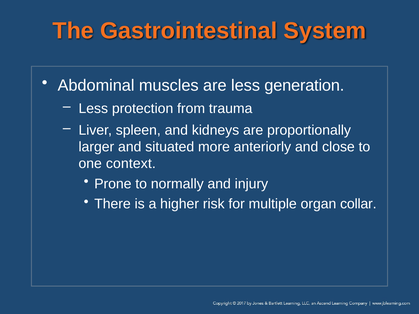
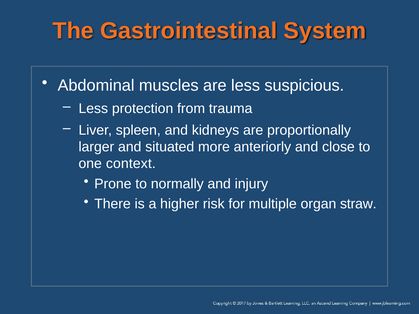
generation: generation -> suspicious (304, 86)
collar: collar -> straw (358, 204)
